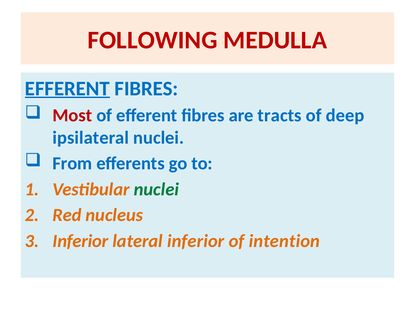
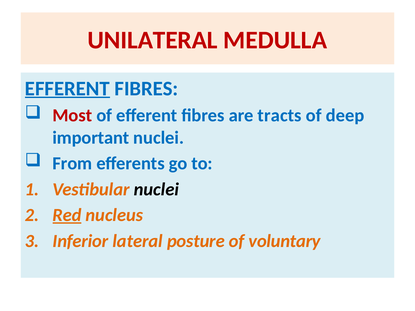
FOLLOWING: FOLLOWING -> UNILATERAL (153, 40)
ipsilateral: ipsilateral -> important (91, 138)
nuclei colour: green -> black (156, 189)
Red underline: none -> present (67, 215)
lateral inferior: inferior -> posture (196, 241)
intention: intention -> voluntary (285, 241)
